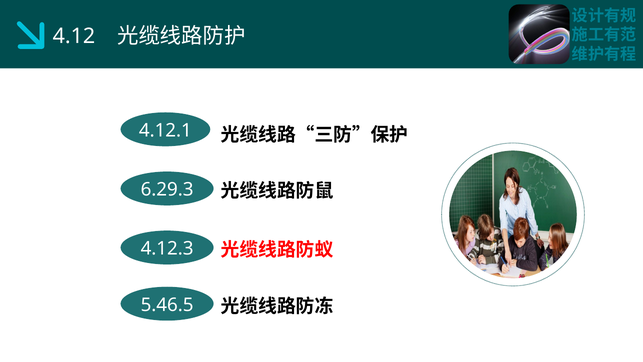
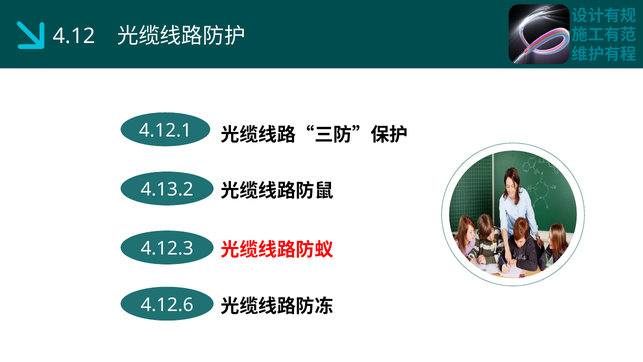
6.29.3: 6.29.3 -> 4.13.2 (167, 190)
5.46.5: 5.46.5 -> 4.12.6 (167, 305)
